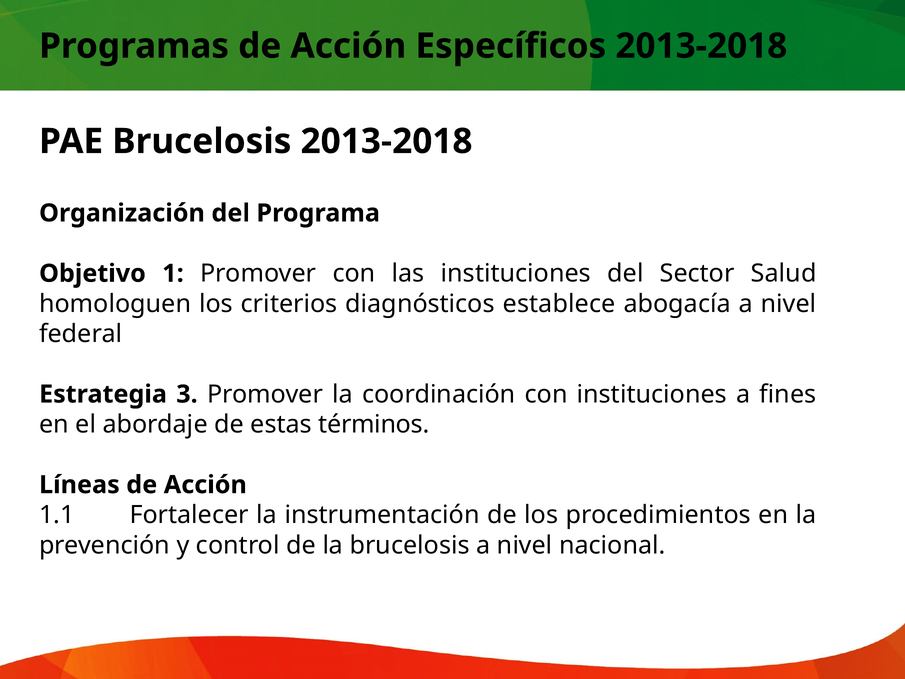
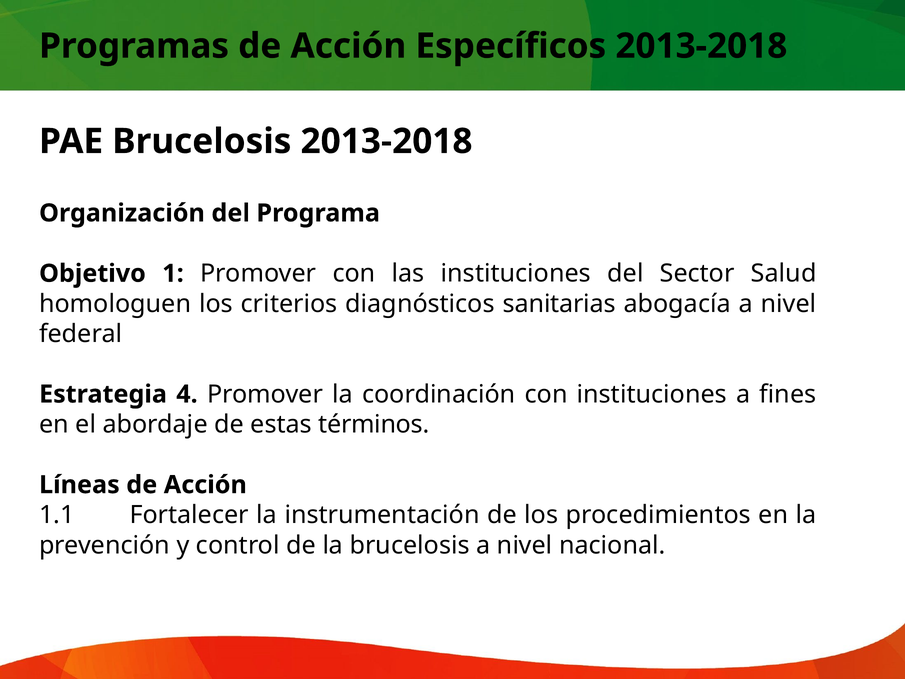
establece: establece -> sanitarias (559, 304)
3: 3 -> 4 (187, 394)
